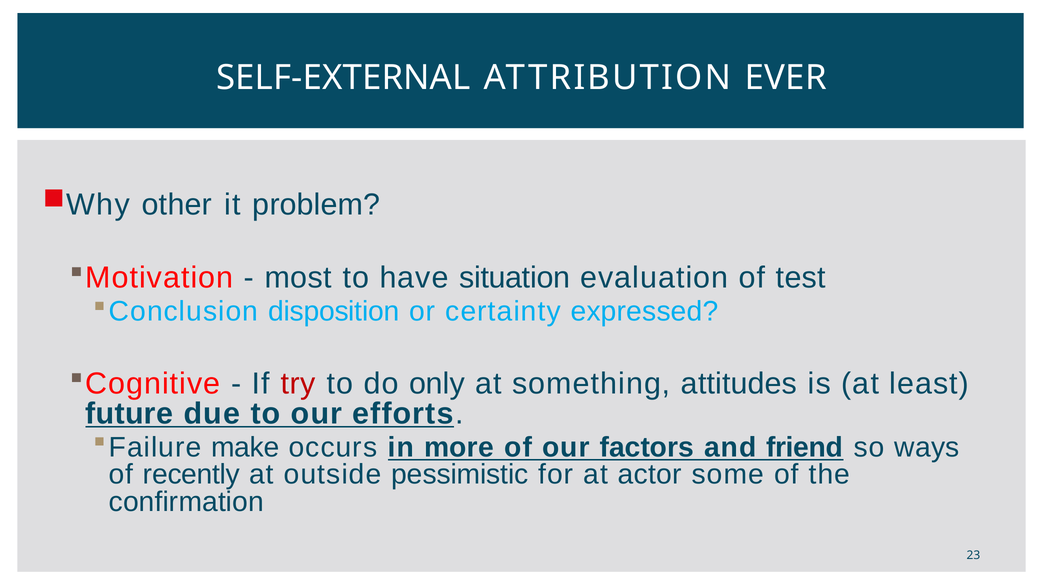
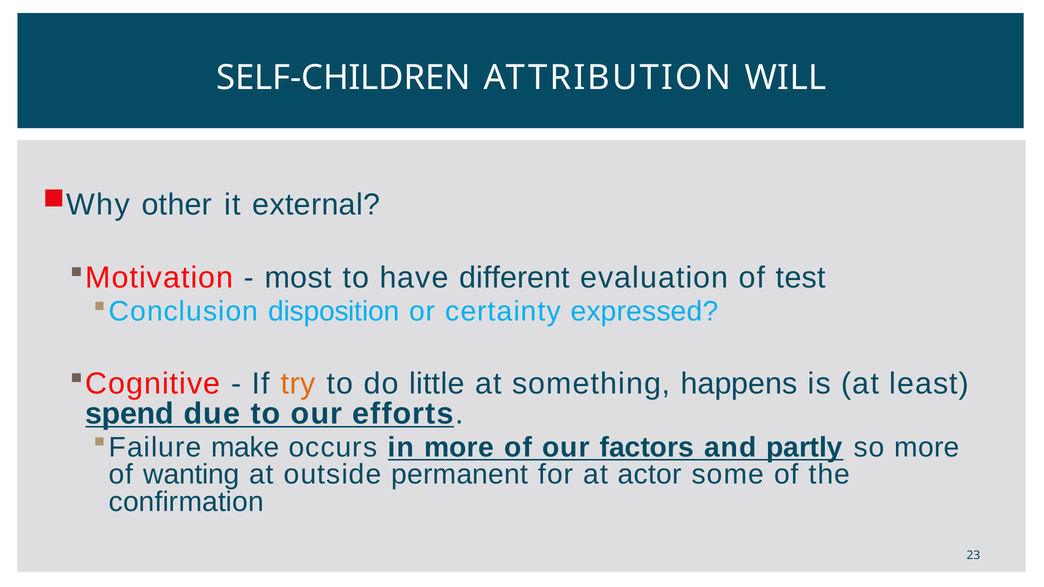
SELF-EXTERNAL: SELF-EXTERNAL -> SELF-CHILDREN (343, 78)
EVER: EVER -> WILL (786, 78)
problem: problem -> external (316, 205)
situation: situation -> different (514, 278)
try colour: red -> orange (298, 384)
only: only -> little (437, 384)
attitudes: attitudes -> happens (739, 384)
future: future -> spend (129, 414)
friend: friend -> partly (804, 447)
so ways: ways -> more (927, 447)
recently: recently -> wanting (191, 475)
pessimistic: pessimistic -> permanent (460, 475)
